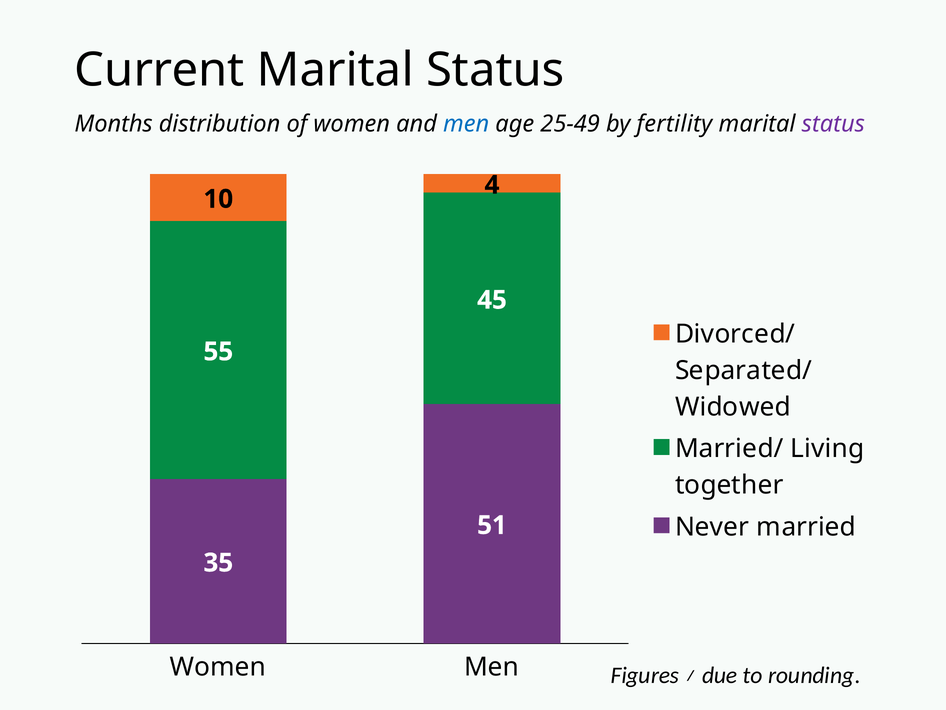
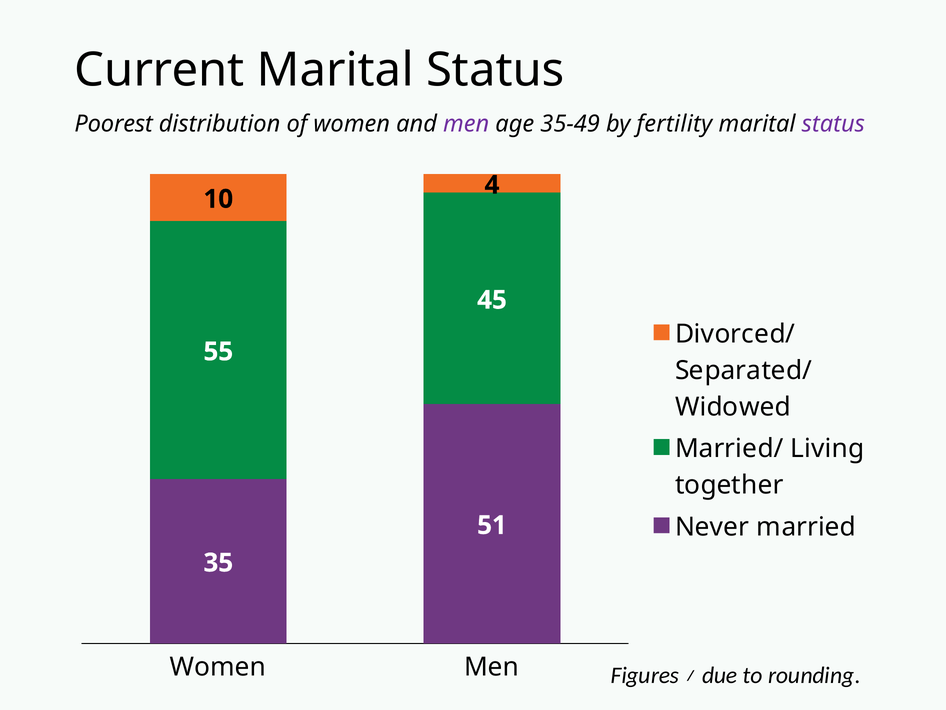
Months: Months -> Poorest (114, 124)
men colour: blue -> purple (466, 124)
25-49: 25-49 -> 35-49 (570, 124)
